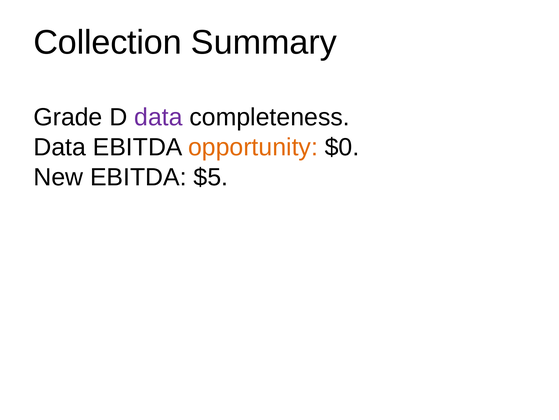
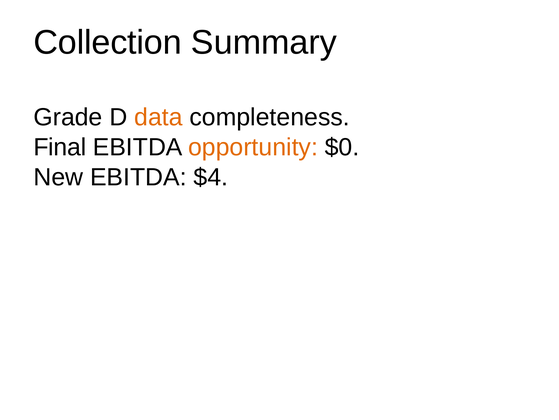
data colour: purple -> orange (158, 117)
Data: Data -> Final (60, 147)
$5: $5 -> $4 (211, 177)
